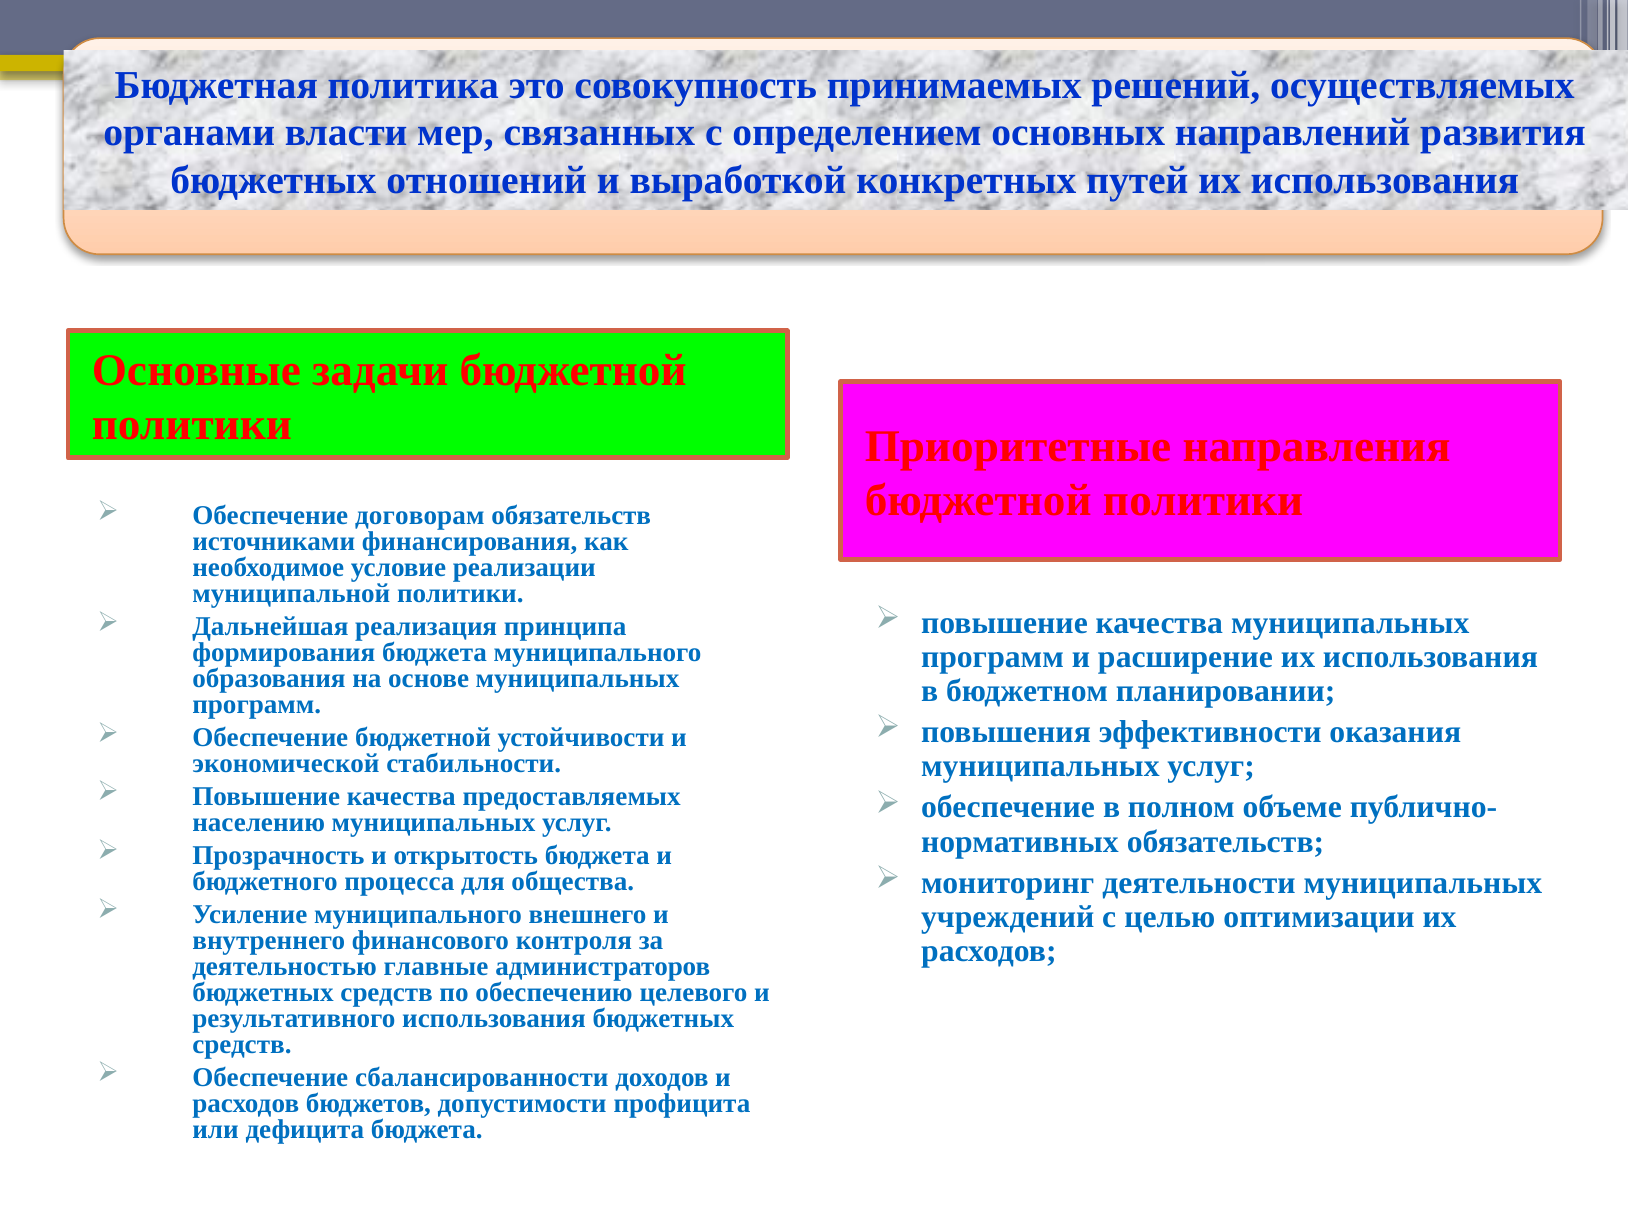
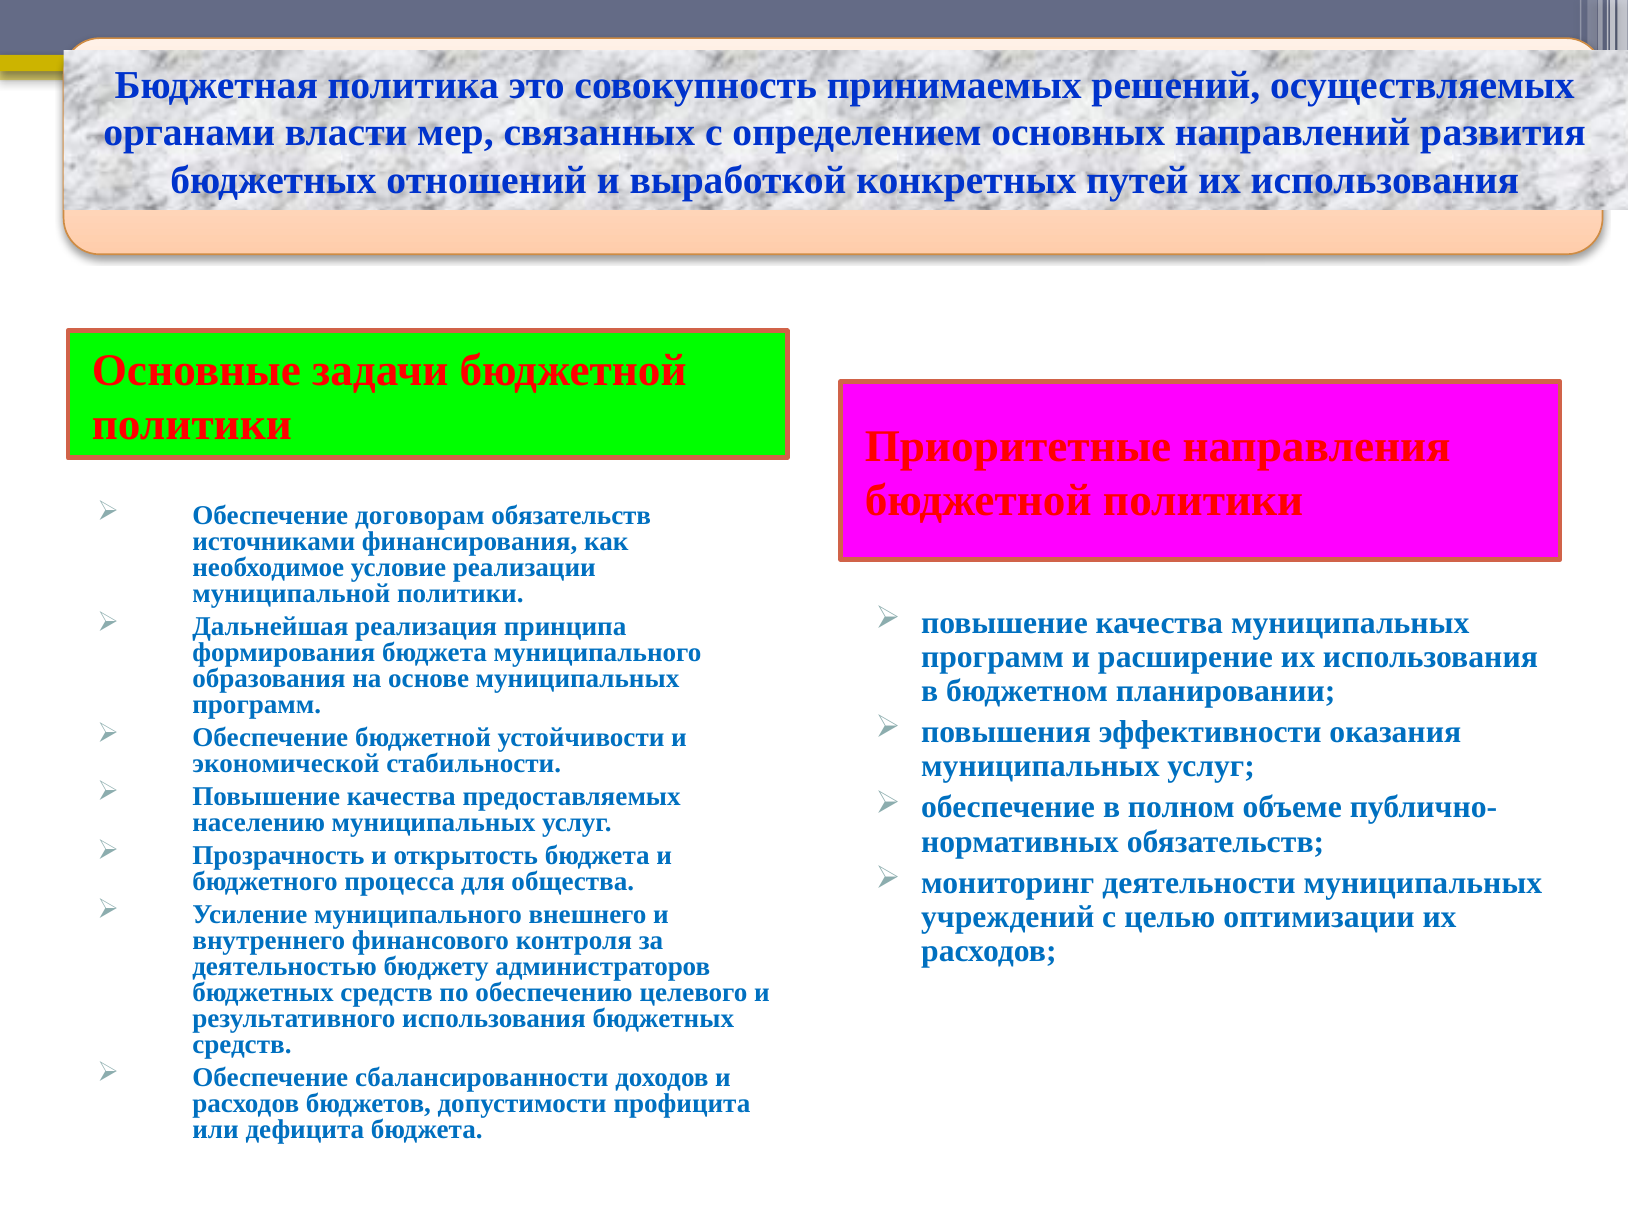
главные: главные -> бюджету (436, 966)
